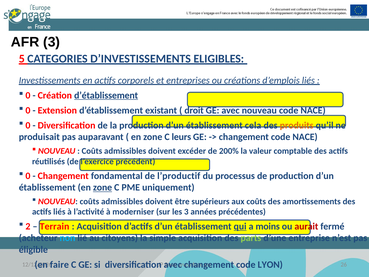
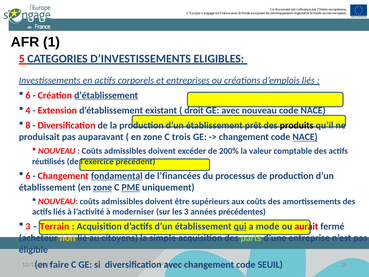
AFR 3: 3 -> 1 (52, 42)
0: 0 -> 6 (28, 95)
0: 0 -> 4 (28, 110)
0: 0 -> 8 (28, 125)
cela: cela -> prêt (253, 125)
produits colour: orange -> black (297, 125)
leurs: leurs -> trois (181, 137)
NACE underline: none -> present (305, 137)
0: 0 -> 6 (28, 176)
fondamental underline: none -> present (117, 176)
l’productif: l’productif -> l’financées (179, 176)
PME underline: none -> present (131, 187)
2: 2 -> 3 (28, 226)
moins: moins -> mode (268, 226)
non colour: light blue -> yellow (67, 238)
LYON: LYON -> SEUIL (270, 264)
